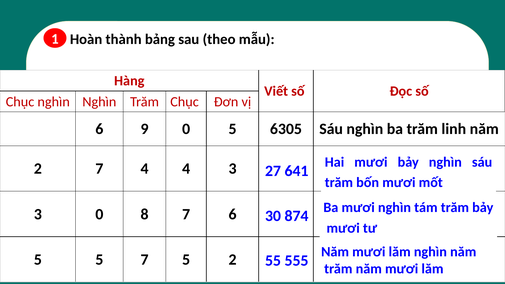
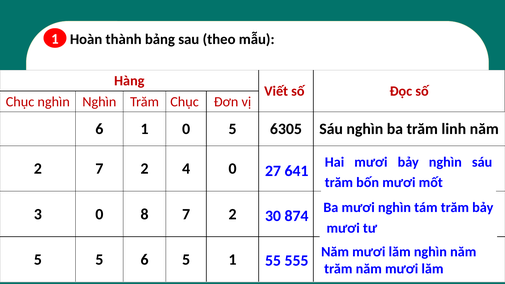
6 9: 9 -> 1 (145, 129)
2 7 4: 4 -> 2 (145, 169)
4 3: 3 -> 0 (232, 169)
8 7 6: 6 -> 2 (232, 214)
5 7: 7 -> 6 (145, 260)
5 2: 2 -> 1 (232, 260)
